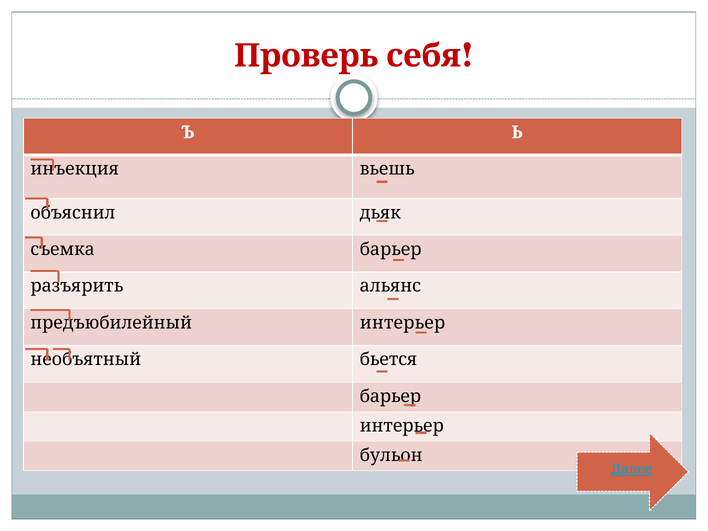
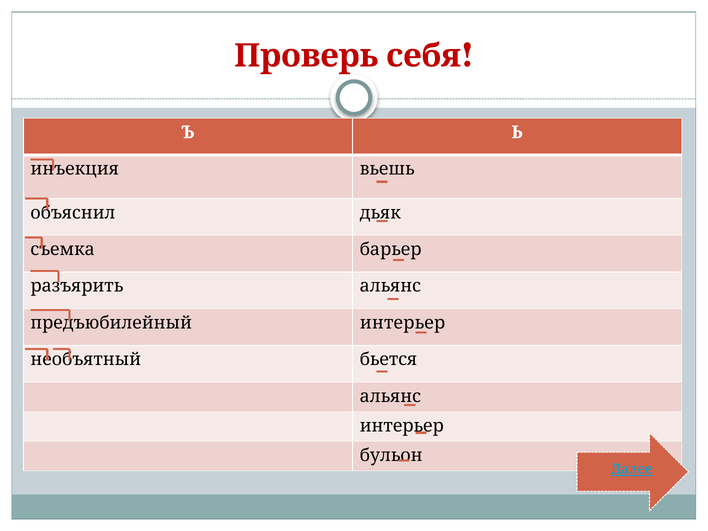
барьер: барьер -> альянс (390, 396)
